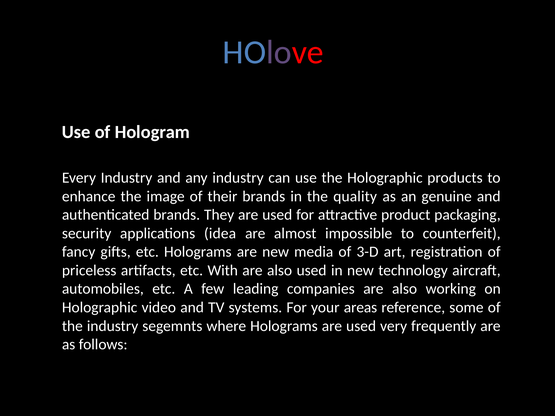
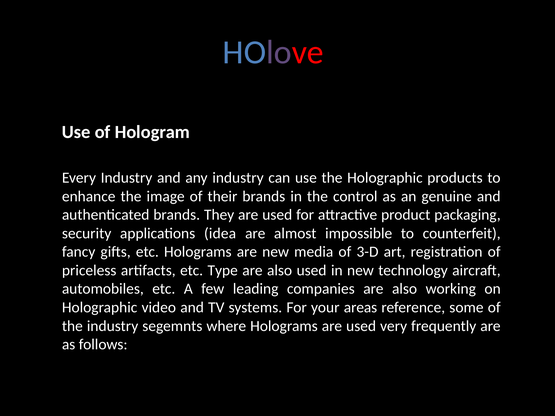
quality: quality -> control (355, 196)
With: With -> Type (223, 271)
